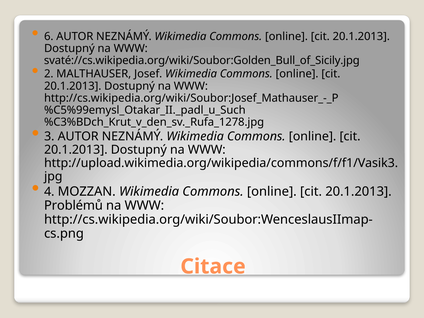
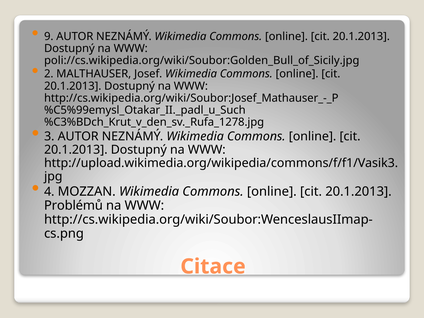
6: 6 -> 9 (49, 36)
svaté://cs.wikipedia.org/wiki/Soubor:Golden_Bull_of_Sicily.jpg: svaté://cs.wikipedia.org/wiki/Soubor:Golden_Bull_of_Sicily.jpg -> poli://cs.wikipedia.org/wiki/Soubor:Golden_Bull_of_Sicily.jpg (202, 60)
